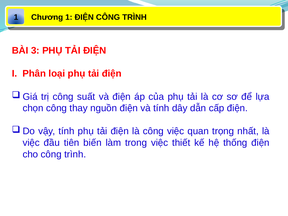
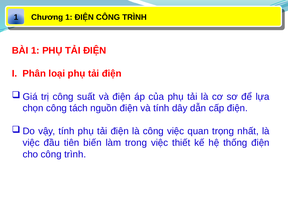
BÀI 3: 3 -> 1 (35, 51)
thay: thay -> tách (79, 108)
